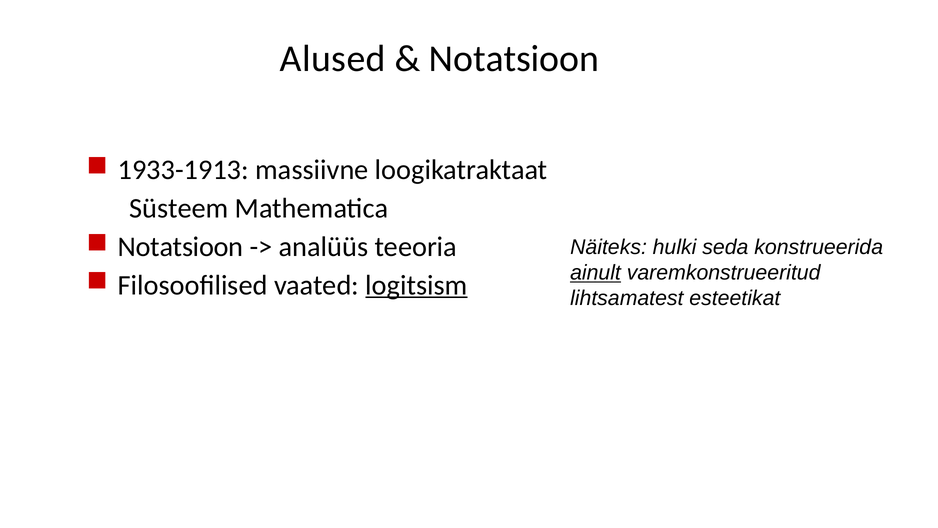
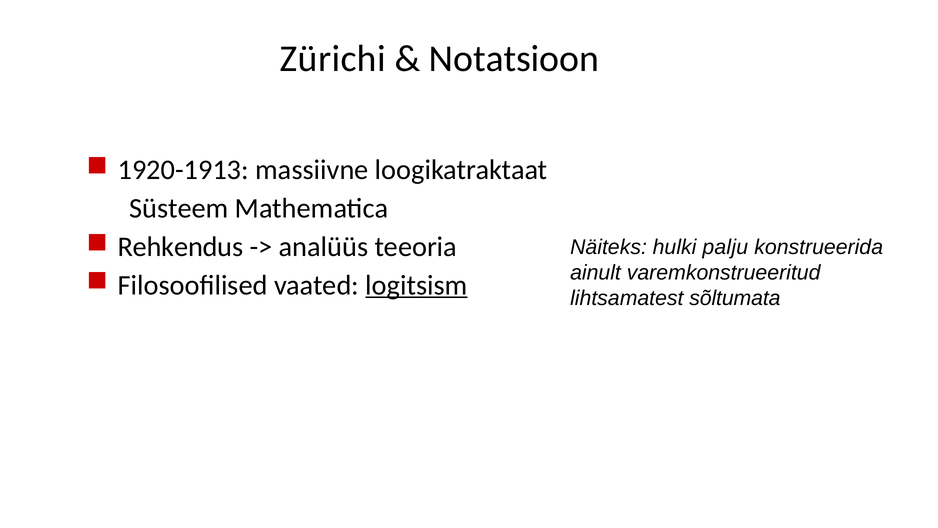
Alused: Alused -> Zürichi (333, 59)
1933-1913: 1933-1913 -> 1920-1913 (183, 170)
Notatsioon: Notatsioon -> Rehkendus (180, 247)
seda: seda -> palju (725, 247)
ainult underline: present -> none (596, 273)
esteetikat: esteetikat -> sõltumata (735, 298)
